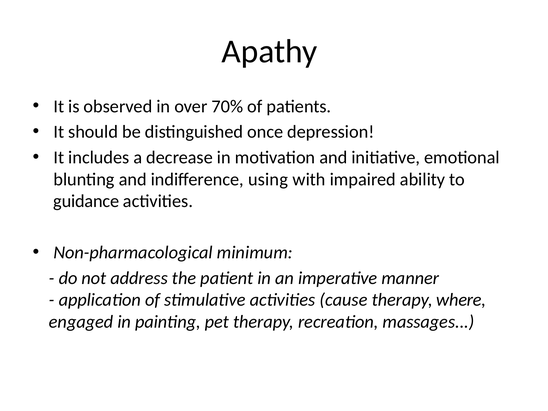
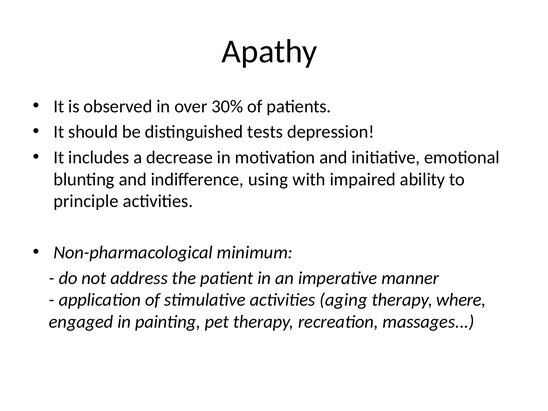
70%: 70% -> 30% (227, 106)
once: once -> tests (265, 132)
guidance: guidance -> principle (86, 201)
cause: cause -> aging (343, 300)
